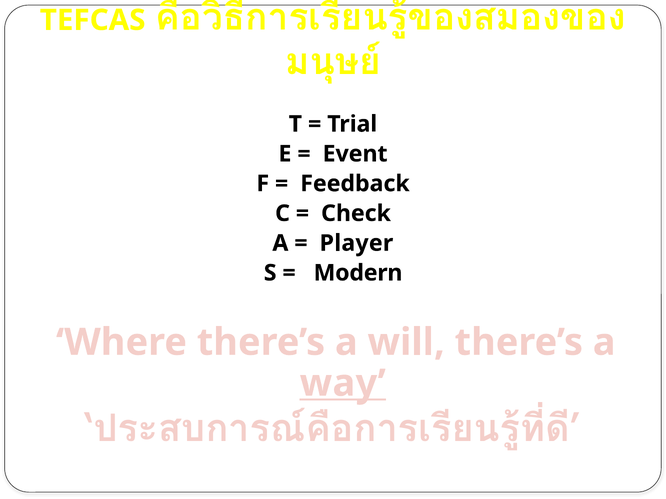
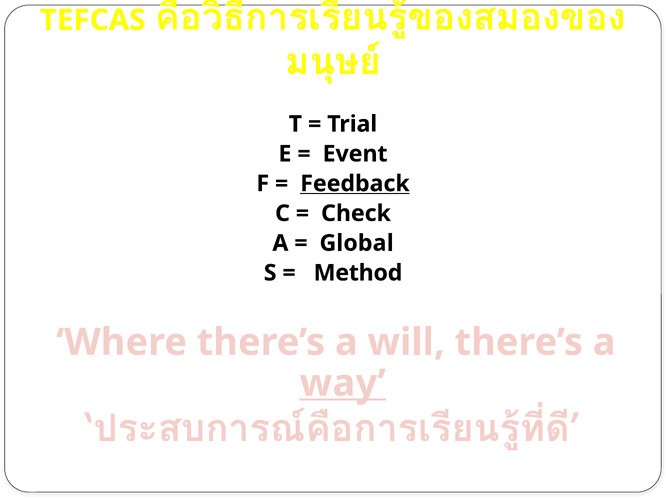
Feedback underline: none -> present (355, 184)
Player: Player -> Global (356, 243)
Modern: Modern -> Method (358, 273)
